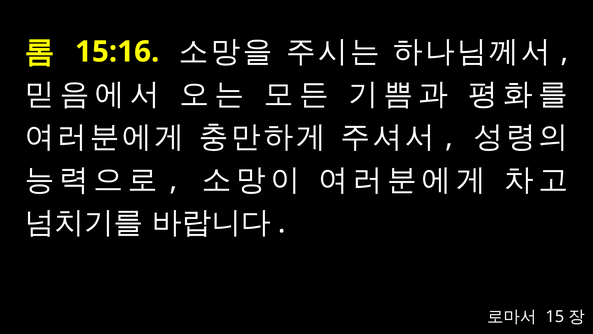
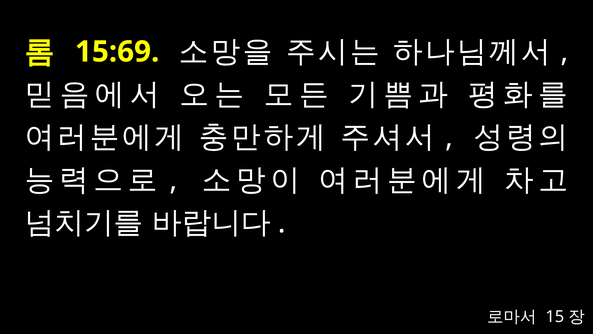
15:16: 15:16 -> 15:69 (117, 52)
